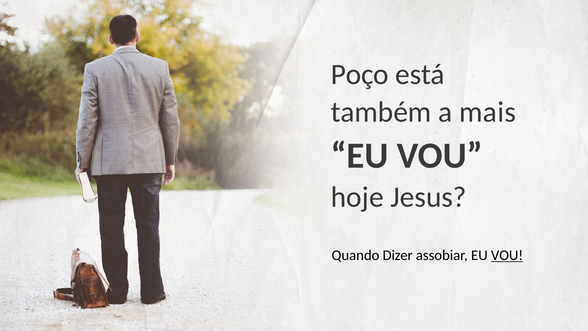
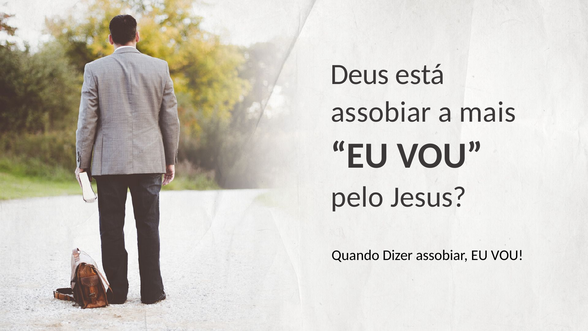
Poço: Poço -> Deus (360, 74)
também: também -> assobiar (381, 112)
hoje: hoje -> pelo (357, 197)
VOU underline: present -> none (507, 255)
